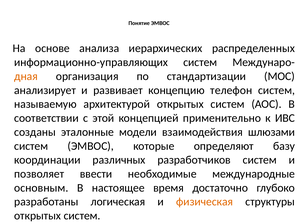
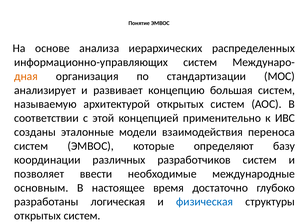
телефон: телефон -> большая (231, 90)
шлюзами: шлюзами -> переноса (271, 132)
физическая colour: orange -> blue (205, 201)
